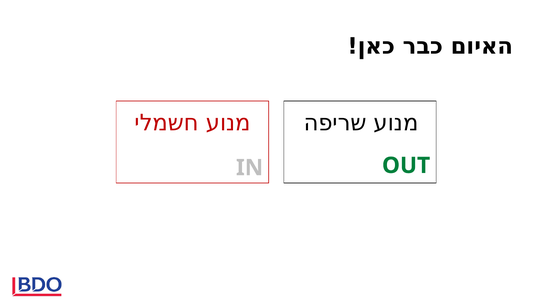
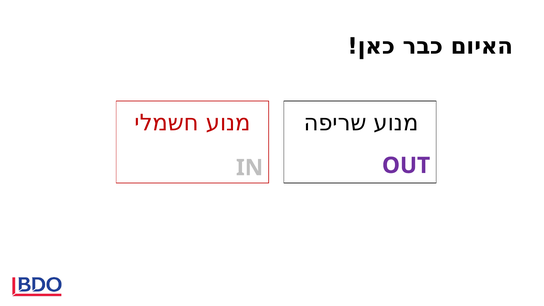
OUT colour: green -> purple (406, 166)
